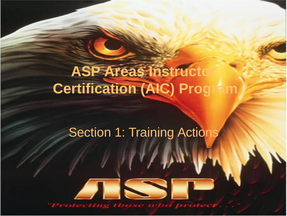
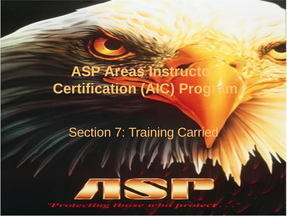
1: 1 -> 7 (120, 132)
Actions: Actions -> Carried (198, 132)
